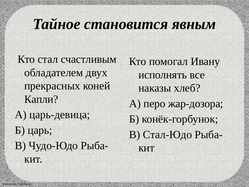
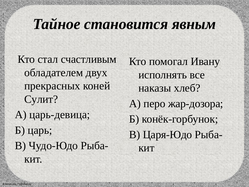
Капли: Капли -> Сулит (41, 99)
Стал-Юдо: Стал-Юдо -> Царя-Юдо (167, 134)
